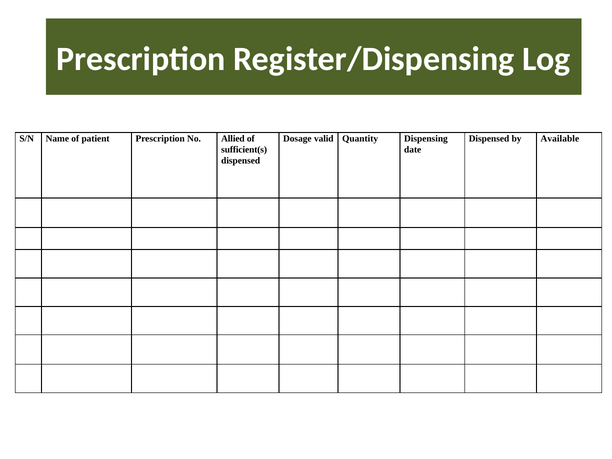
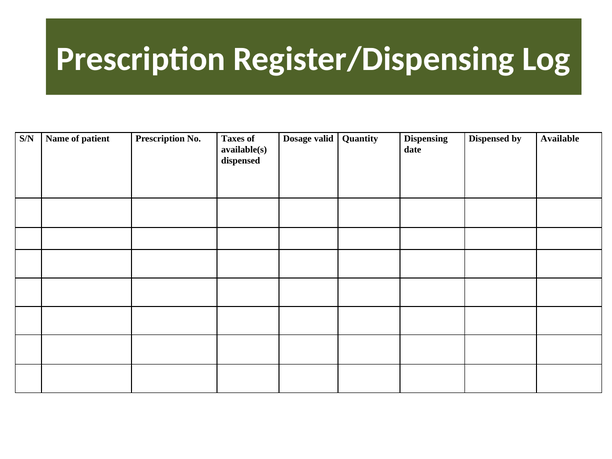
Allied: Allied -> Taxes (233, 139)
sufficient(s: sufficient(s -> available(s (244, 150)
